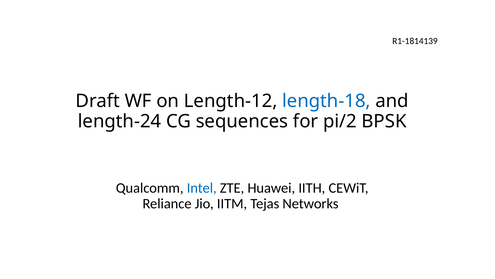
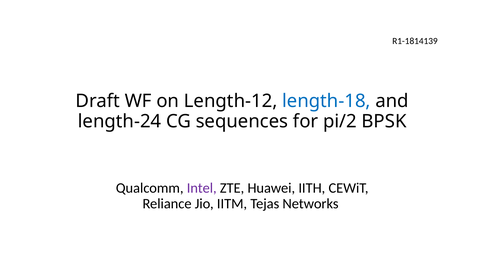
Intel colour: blue -> purple (202, 188)
